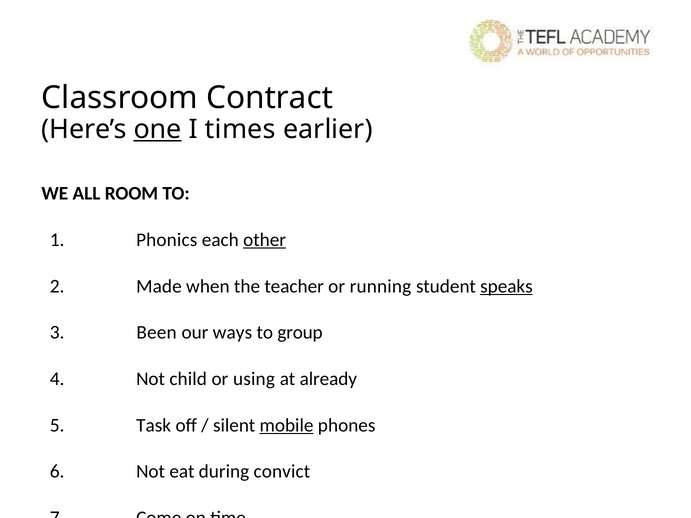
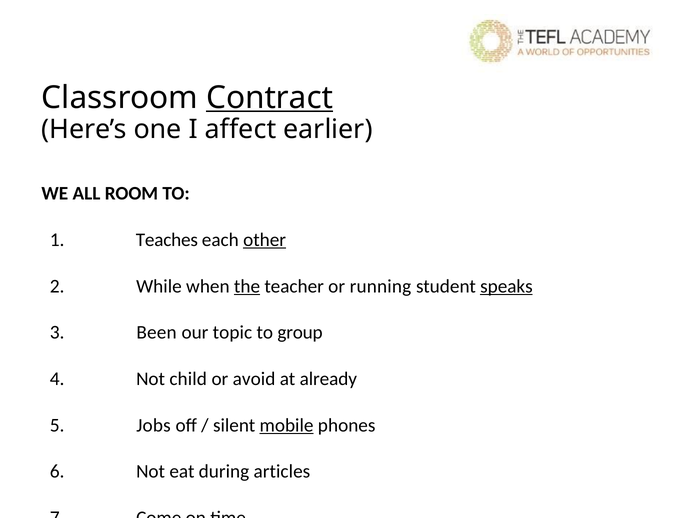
Contract underline: none -> present (270, 98)
one underline: present -> none (158, 129)
times: times -> affect (240, 129)
Phonics: Phonics -> Teaches (167, 240)
Made: Made -> While (159, 286)
the underline: none -> present (247, 286)
ways: ways -> topic (232, 333)
using: using -> avoid (254, 379)
Task: Task -> Jobs (154, 425)
convict: convict -> articles (282, 472)
